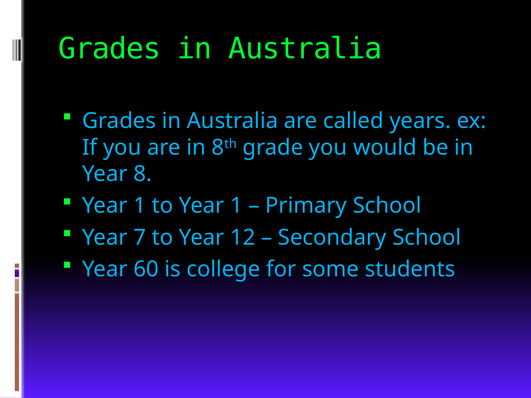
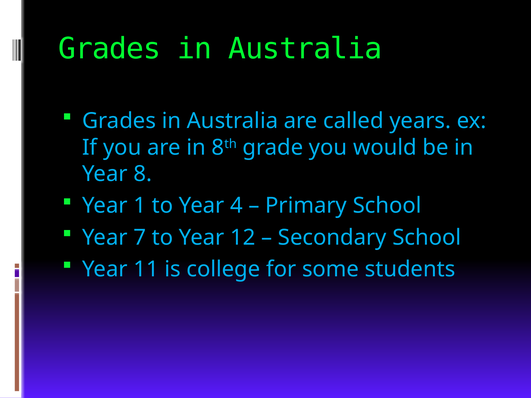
to Year 1: 1 -> 4 (236, 206)
60: 60 -> 11 (146, 269)
